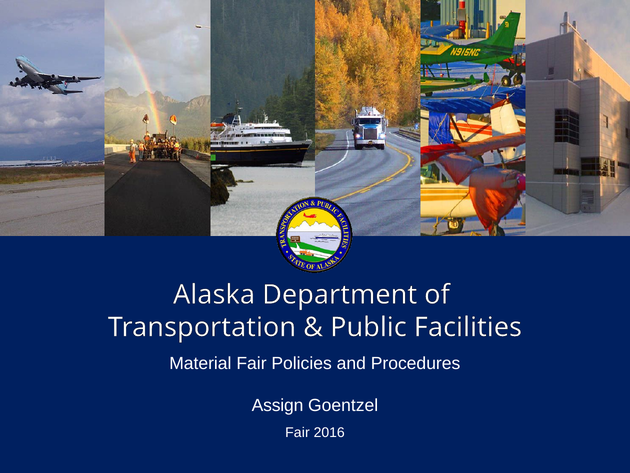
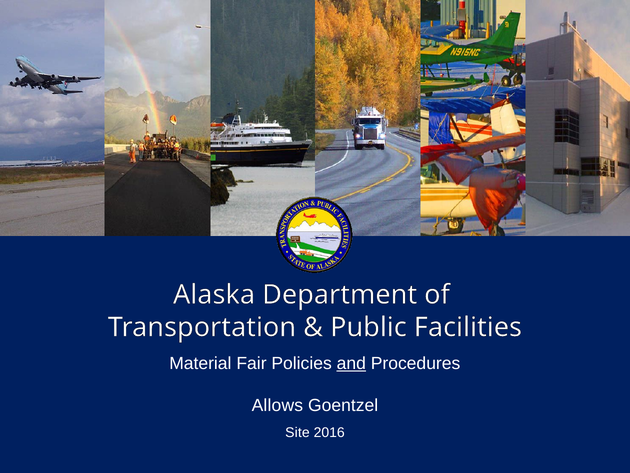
and underline: none -> present (351, 363)
Assign: Assign -> Allows (277, 405)
Fair: Fair -> Site (297, 432)
